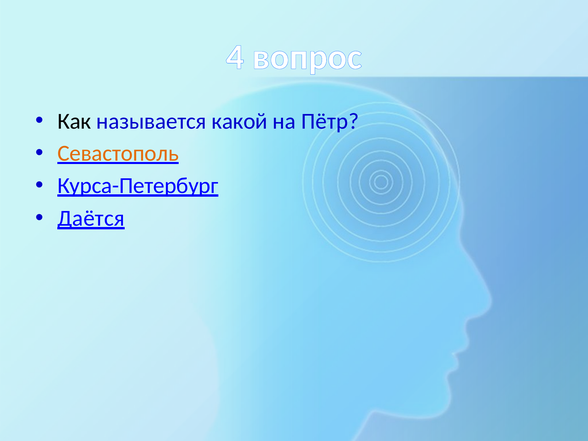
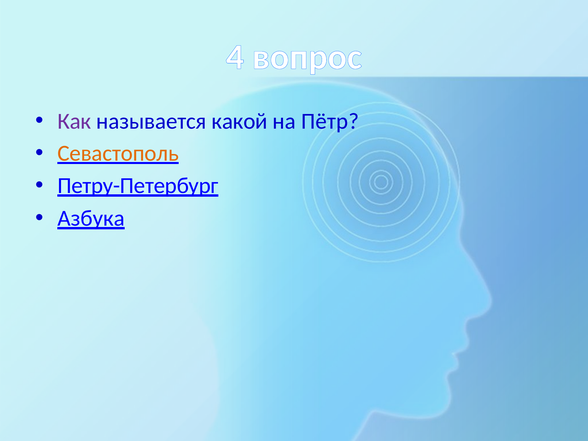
Как colour: black -> purple (74, 121)
Курса-Петербург: Курса-Петербург -> Петру-Петербург (138, 186)
Даётся: Даётся -> Азбука (91, 218)
